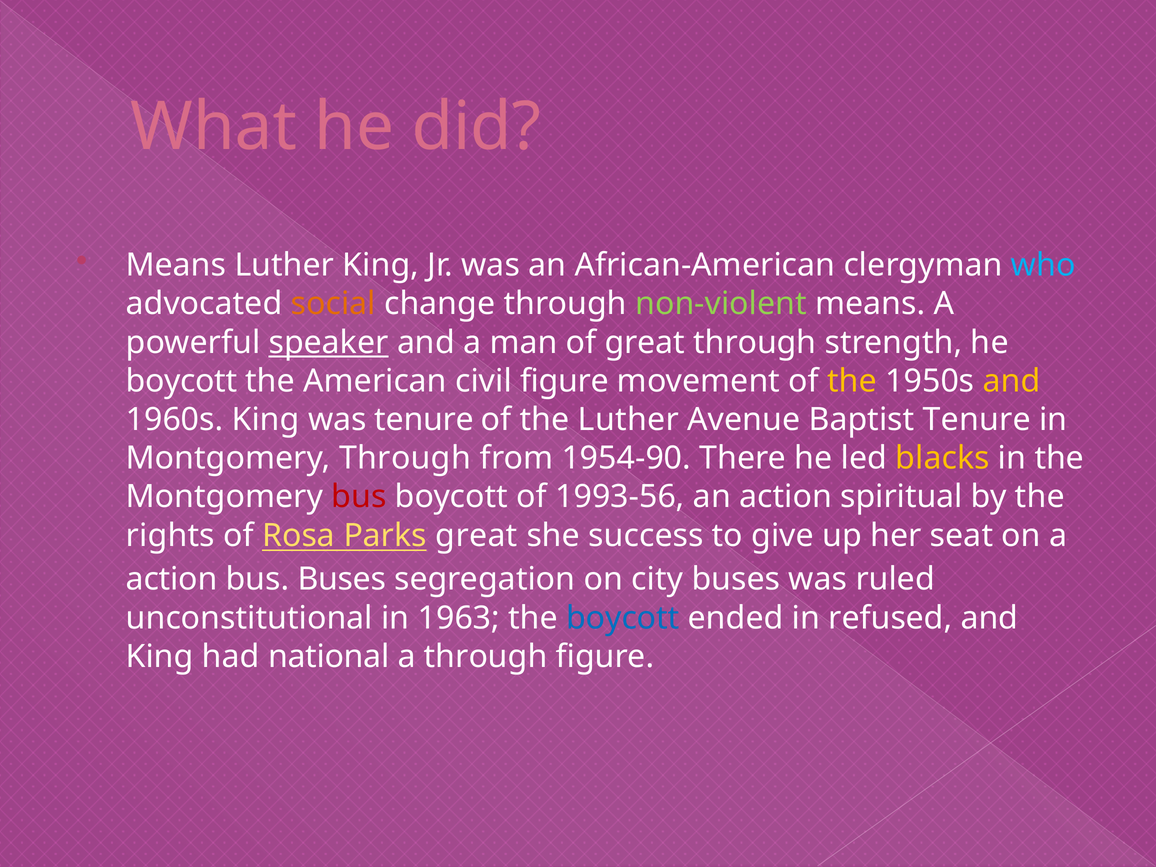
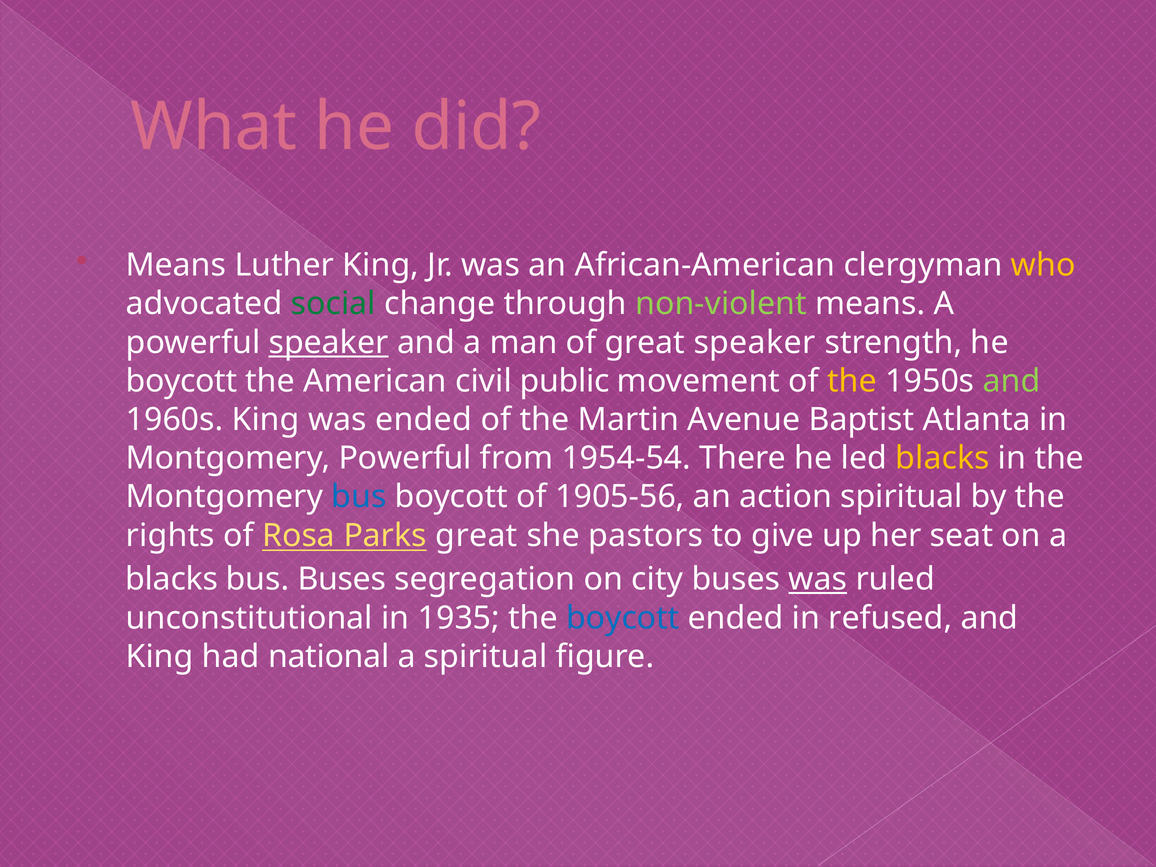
who colour: light blue -> yellow (1043, 265)
social colour: orange -> green (333, 304)
great through: through -> speaker (755, 342)
civil figure: figure -> public (565, 381)
and colour: yellow -> light green (1011, 381)
was tenure: tenure -> ended (424, 420)
the Luther: Luther -> Martin (628, 420)
Baptist Tenure: Tenure -> Atlanta (977, 420)
Montgomery Through: Through -> Powerful (405, 458)
1954-90: 1954-90 -> 1954-54 (626, 458)
bus colour: red -> blue (359, 497)
1993-56: 1993-56 -> 1905-56 (620, 497)
success: success -> pastors (646, 535)
action: action -> blacks (172, 579)
was underline: none -> present (818, 579)
1963: 1963 -> 1935 (459, 618)
a through: through -> spiritual (486, 657)
